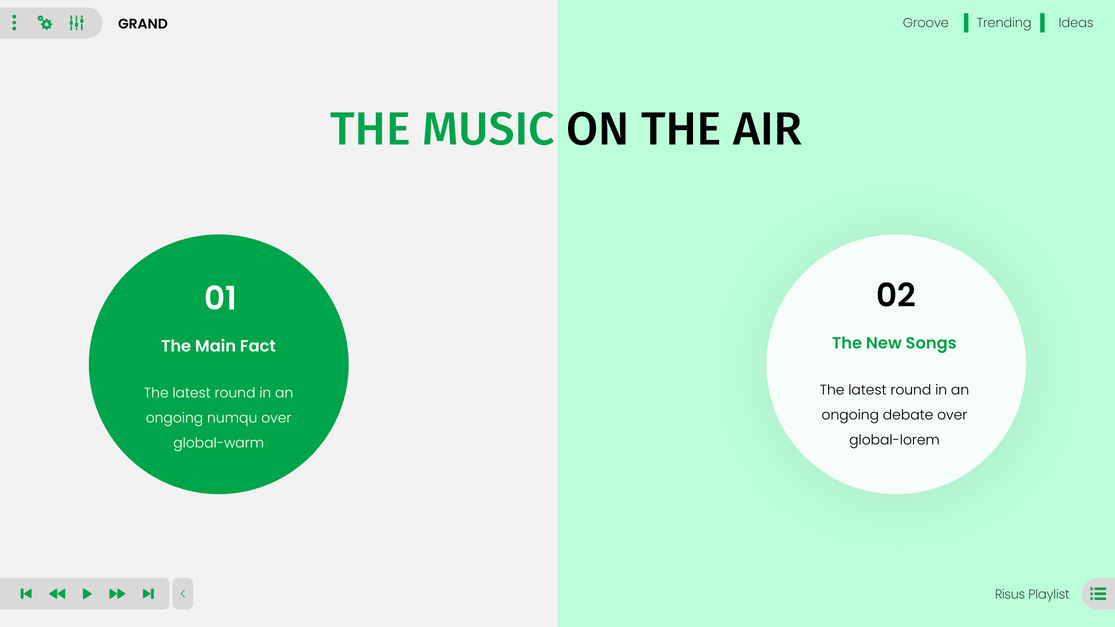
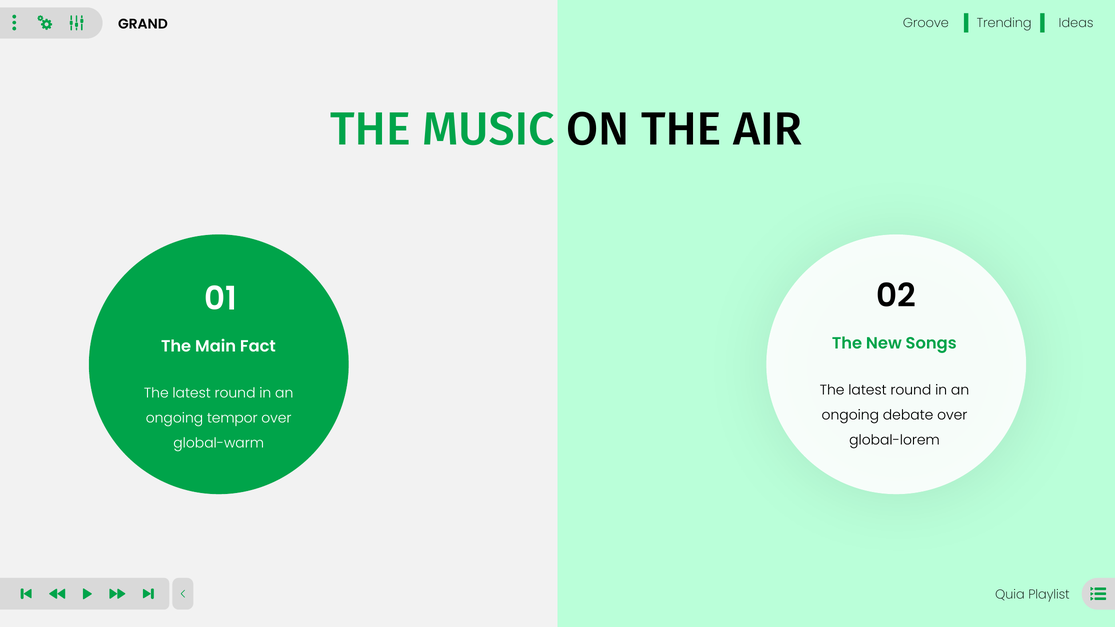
numqu: numqu -> tempor (232, 418)
Risus: Risus -> Quia (1010, 595)
